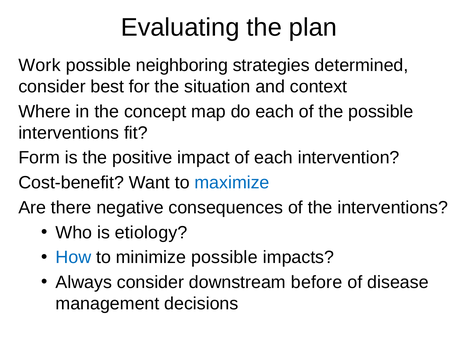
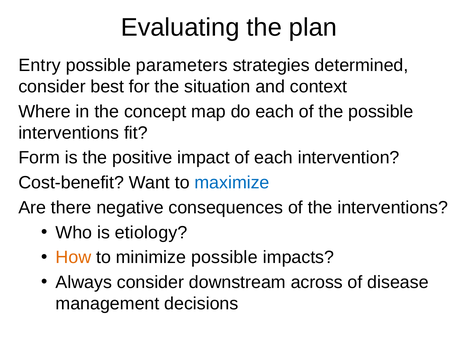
Work: Work -> Entry (40, 65)
neighboring: neighboring -> parameters (182, 65)
How colour: blue -> orange (73, 258)
before: before -> across (317, 283)
